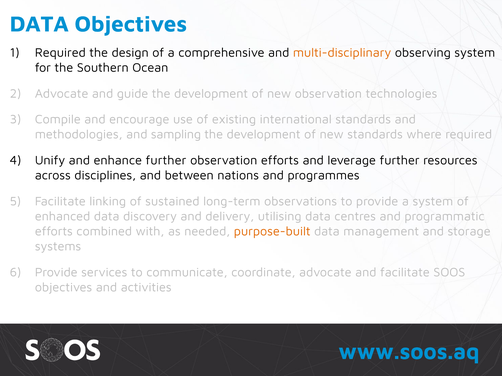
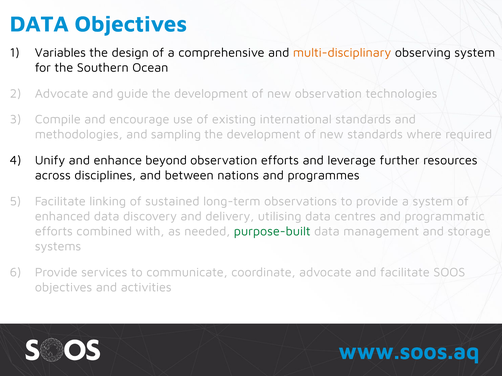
Required: Required -> Variables (60, 53)
enhance further: further -> beyond (166, 161)
purpose-built colour: orange -> green (272, 232)
